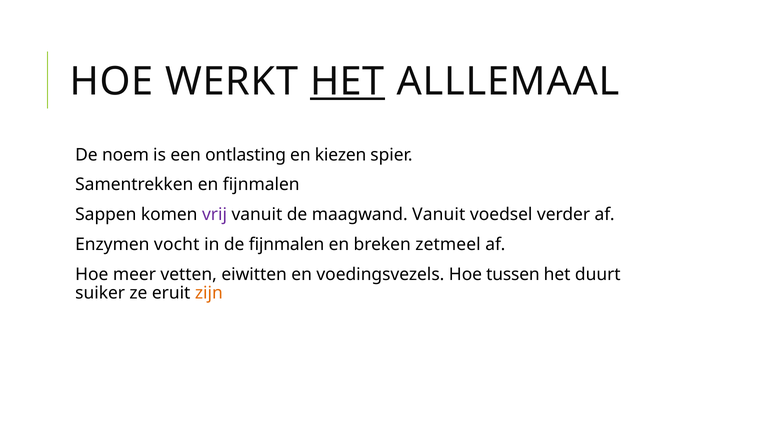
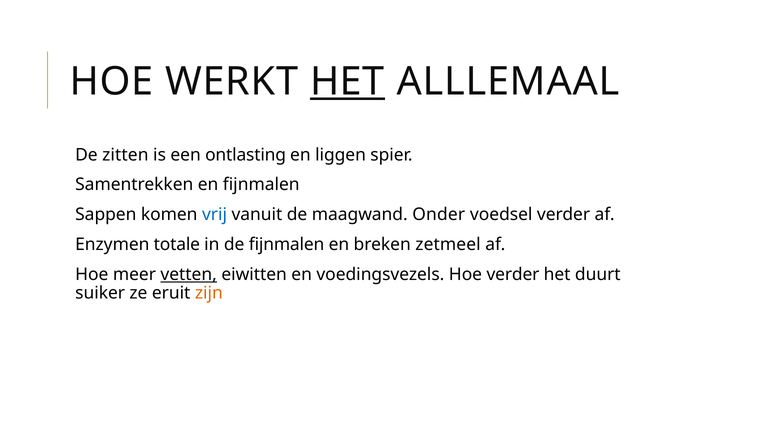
noem: noem -> zitten (125, 155)
kiezen: kiezen -> liggen (341, 155)
vrij colour: purple -> blue (215, 214)
maagwand Vanuit: Vanuit -> Onder (439, 214)
vocht: vocht -> totale (177, 244)
vetten underline: none -> present (189, 274)
Hoe tussen: tussen -> verder (513, 274)
